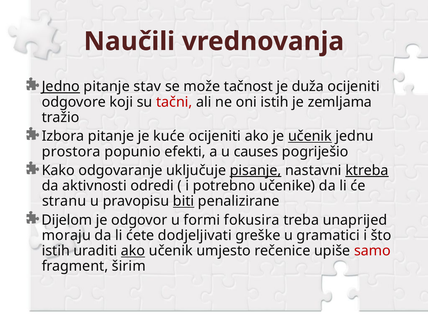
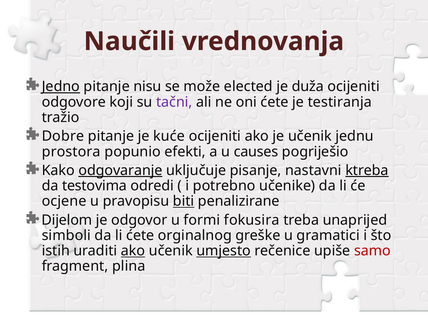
stav: stav -> nisu (147, 87)
tačnost: tačnost -> elected (248, 87)
tačni colour: red -> purple (174, 102)
oni istih: istih -> ćete (275, 102)
zemljama: zemljama -> testiranja (340, 102)
Izbora: Izbora -> Dobre (63, 136)
učenik underline: present -> none (310, 136)
odgovaranje underline: none -> present (120, 170)
pisanje underline: present -> none (256, 170)
aktivnosti: aktivnosti -> testovima (95, 186)
stranu: stranu -> ocjene (64, 201)
moraju: moraju -> simboli (66, 235)
dodjeljivati: dodjeljivati -> orginalnog (195, 235)
umjesto underline: none -> present (224, 251)
širim: širim -> plina (129, 266)
